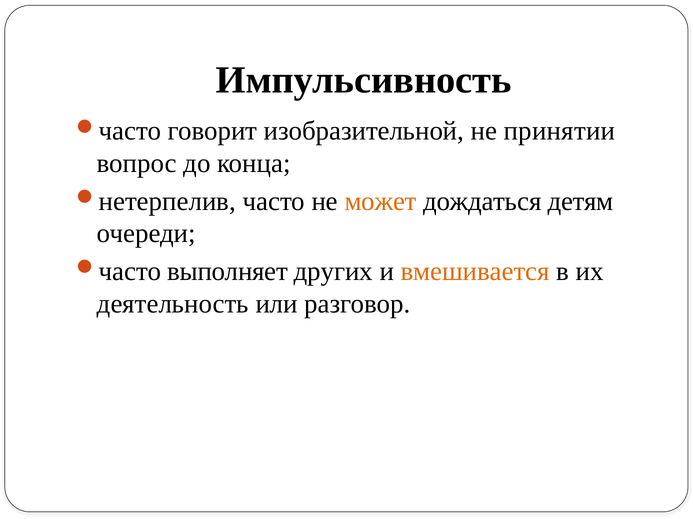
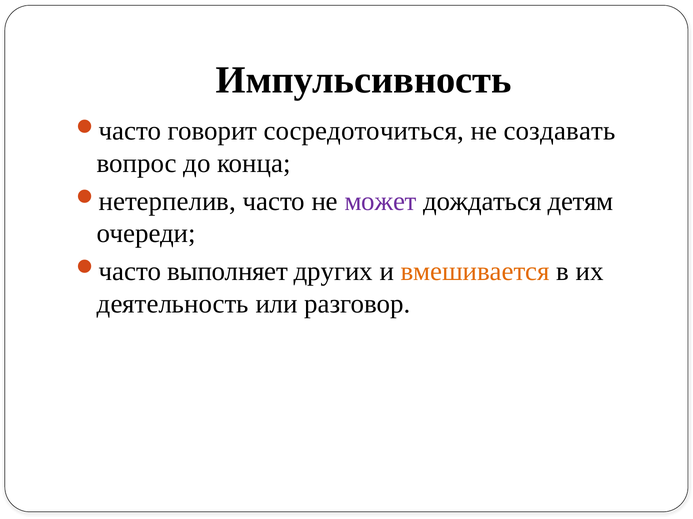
изобразительной: изобразительной -> сосредоточиться (364, 131)
принятии: принятии -> создавать (560, 131)
может colour: orange -> purple (381, 202)
